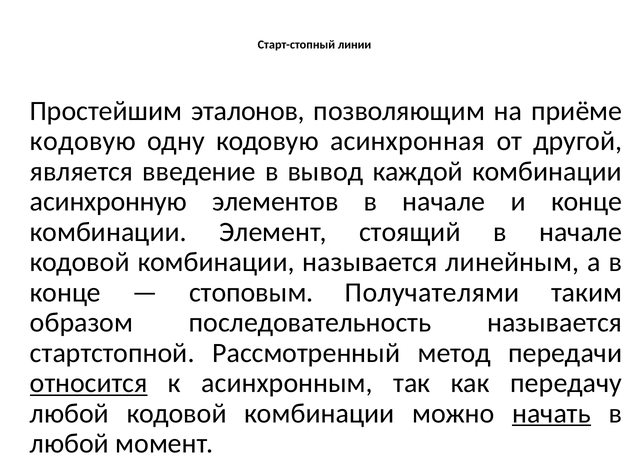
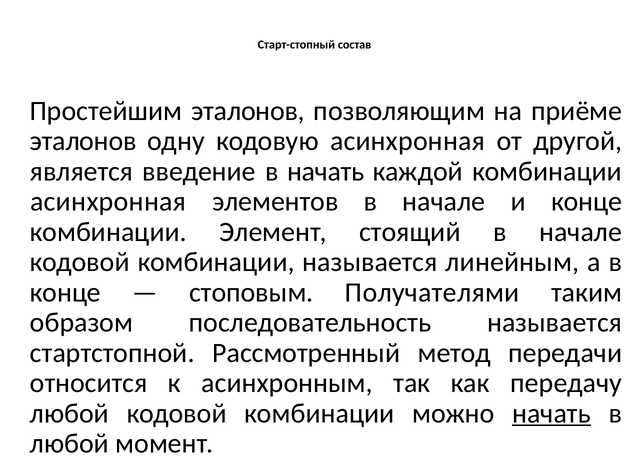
линии: линии -> состав (355, 45)
кодовую: кодовую -> эталонов (83, 141)
в вывод: вывод -> начать (326, 171)
асинхронную: асинхронную -> асинхронная (108, 202)
относится underline: present -> none (89, 383)
